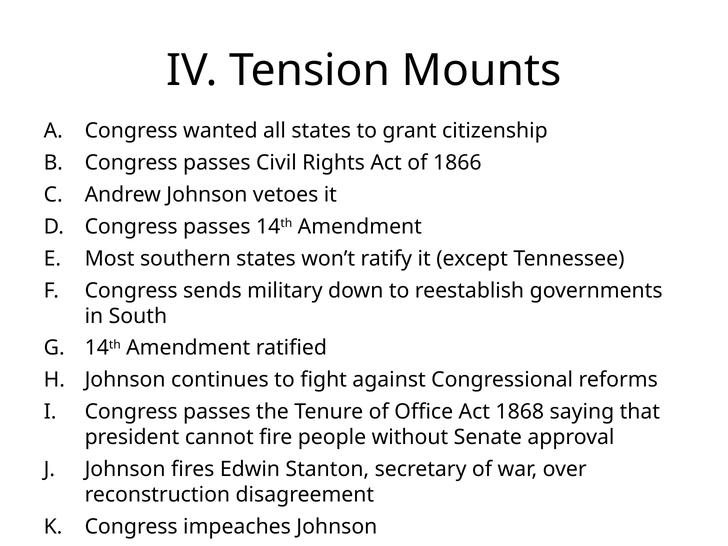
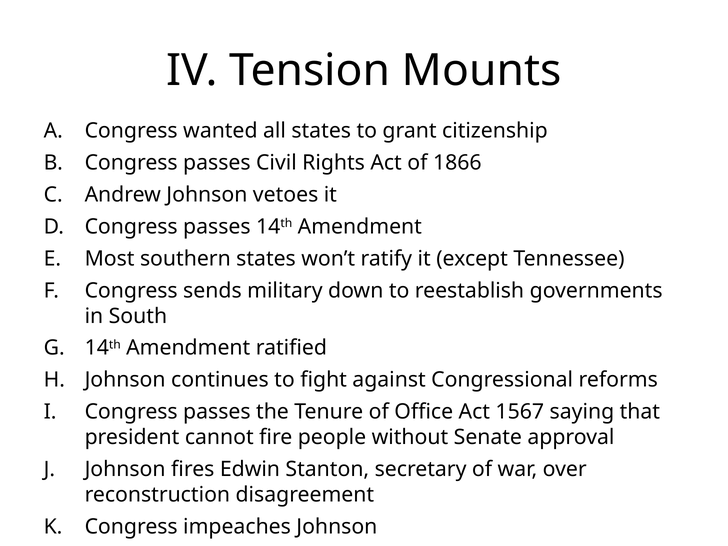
1868: 1868 -> 1567 (520, 412)
